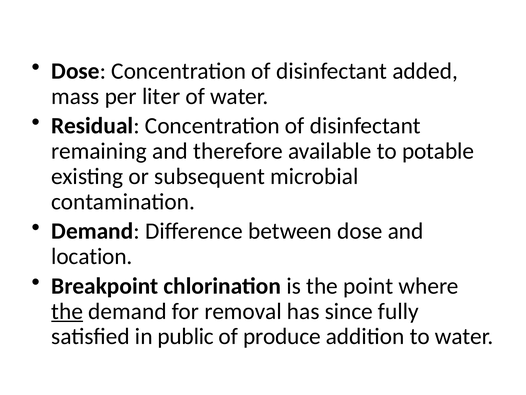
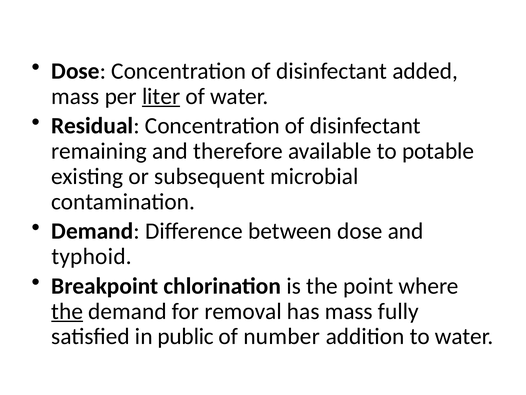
liter underline: none -> present (161, 96)
location: location -> typhoid (92, 256)
has since: since -> mass (349, 311)
produce: produce -> number (282, 336)
